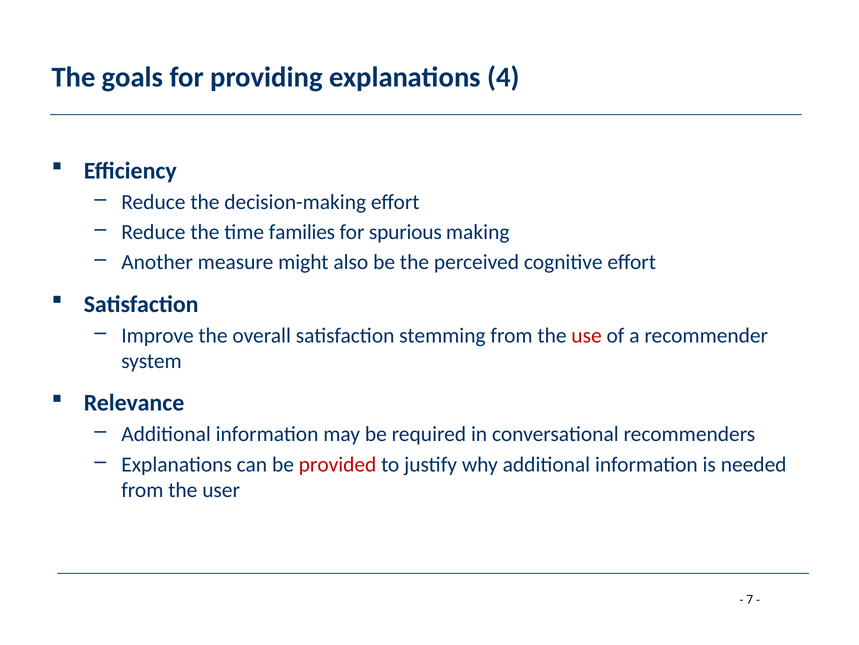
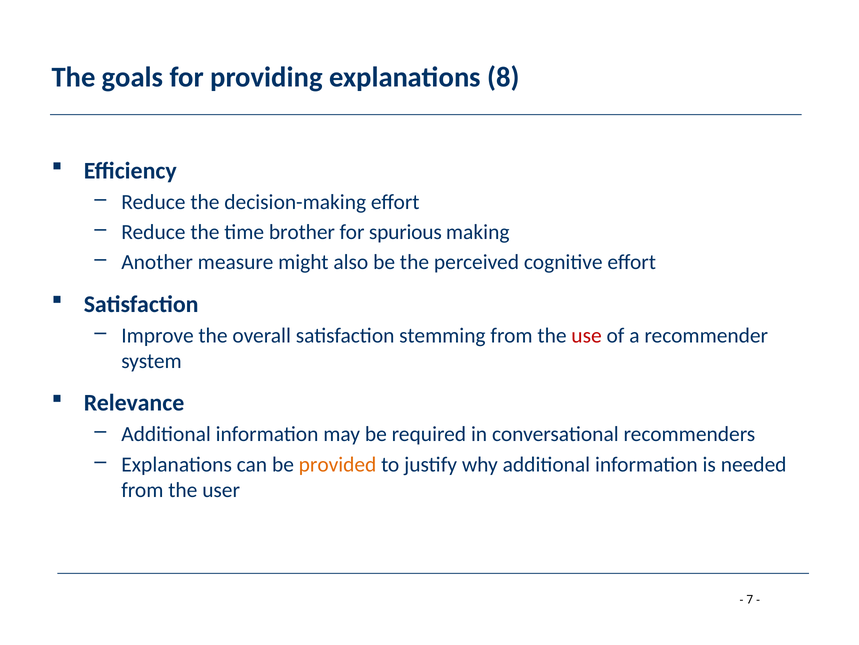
4: 4 -> 8 (503, 77)
families: families -> brother (302, 232)
provided colour: red -> orange (338, 464)
